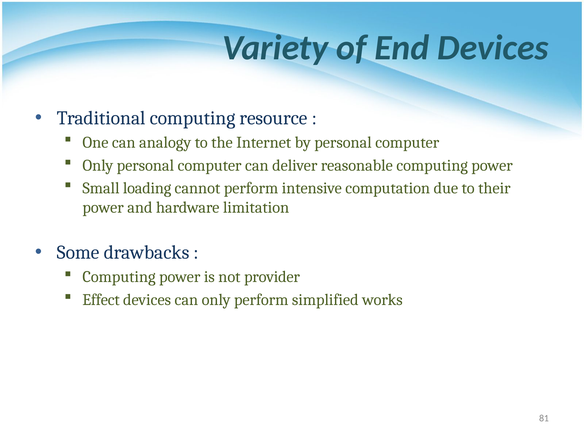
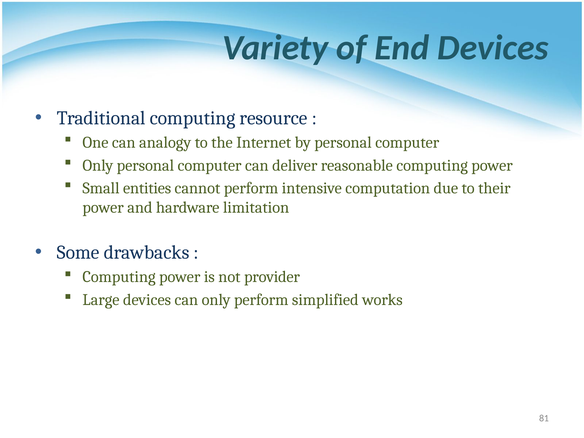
loading: loading -> entities (147, 188)
Effect: Effect -> Large (101, 300)
